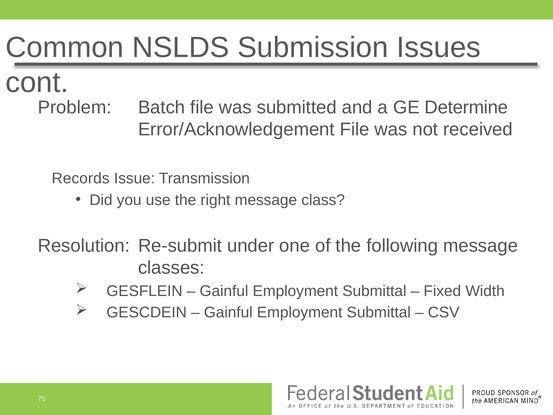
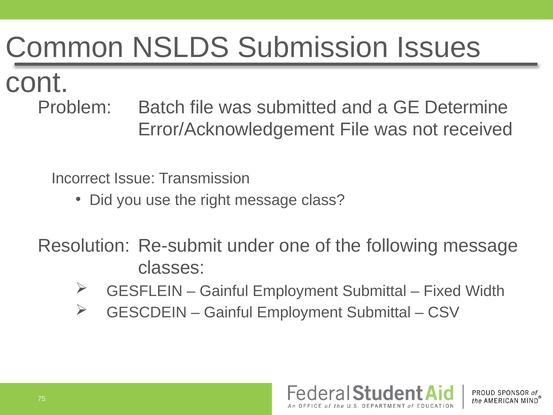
Records: Records -> Incorrect (81, 178)
